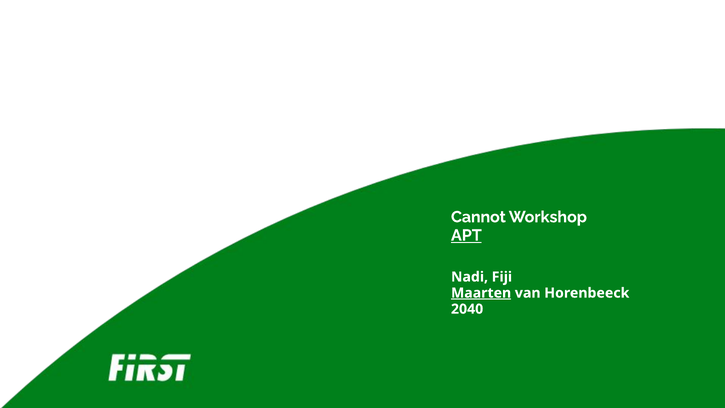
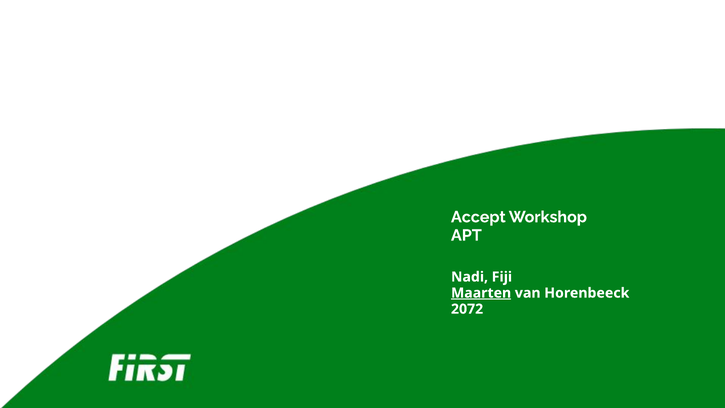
Cannot: Cannot -> Accept (478, 217)
APT underline: present -> none (466, 235)
2040: 2040 -> 2072 (467, 309)
